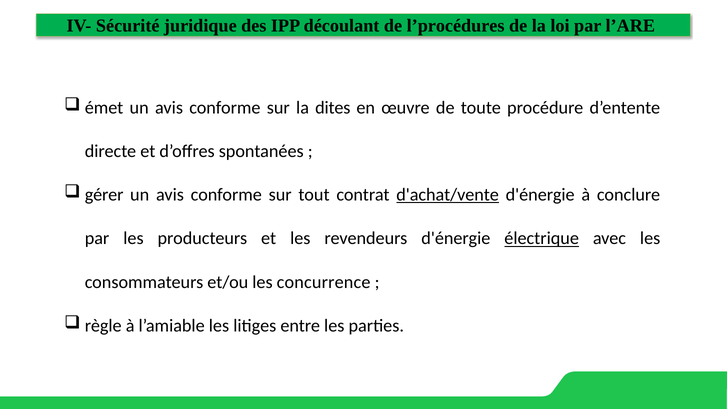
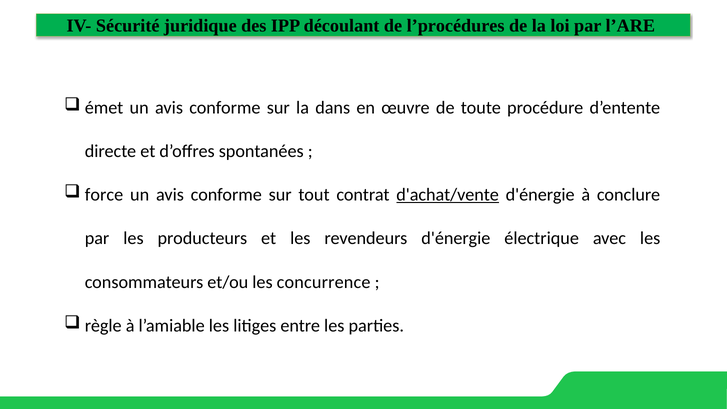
dites: dites -> dans (333, 108)
gérer: gérer -> force (104, 195)
électrique underline: present -> none (542, 238)
